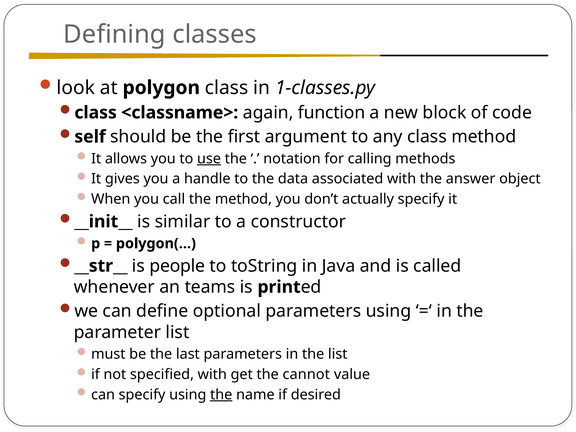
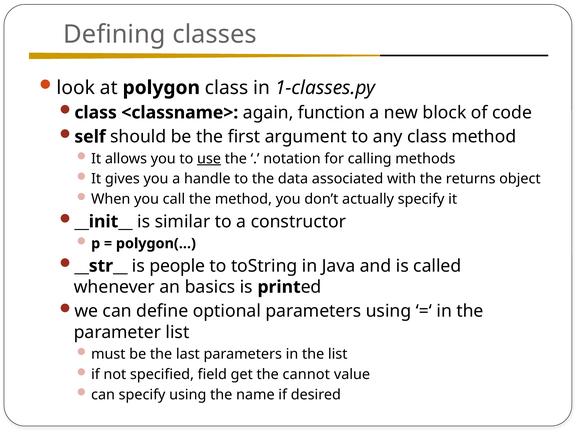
answer: answer -> returns (471, 179)
teams: teams -> basics (210, 287)
specified with: with -> field (212, 374)
the underline: present -> none (221, 395)
